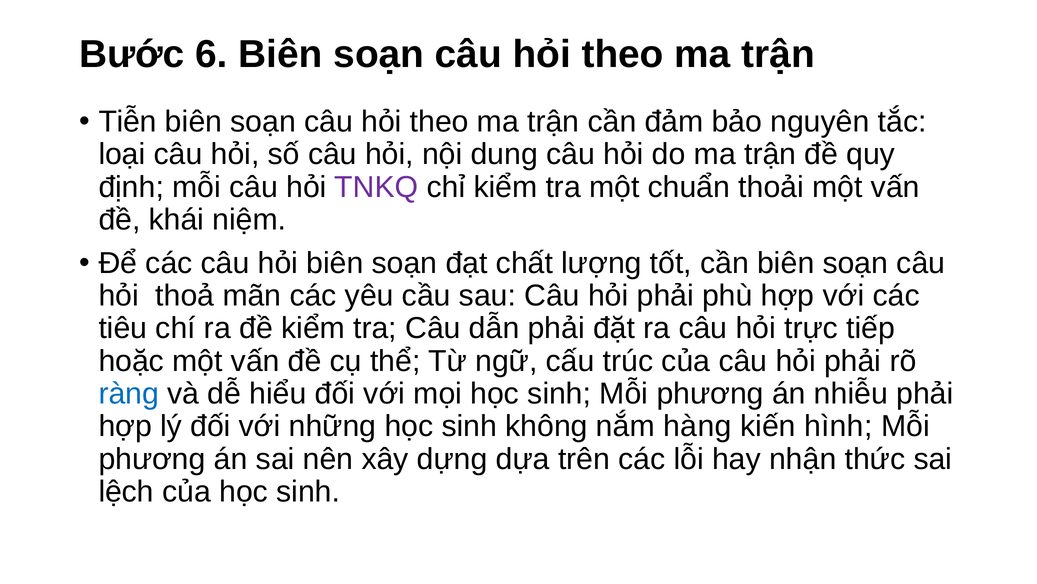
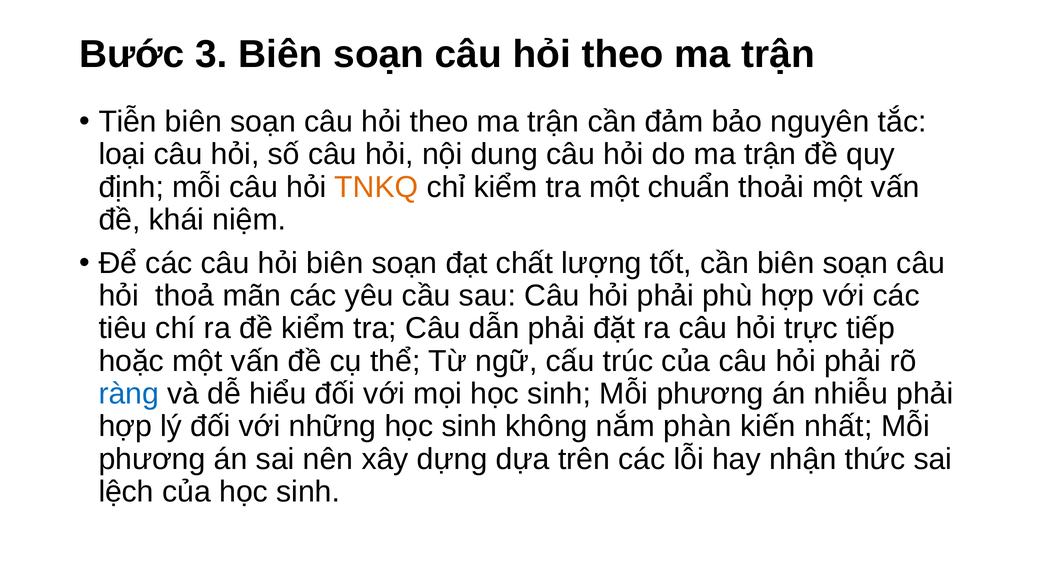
6: 6 -> 3 (211, 54)
TNKQ colour: purple -> orange (376, 187)
hàng: hàng -> phàn (697, 426)
hình: hình -> nhất (838, 426)
